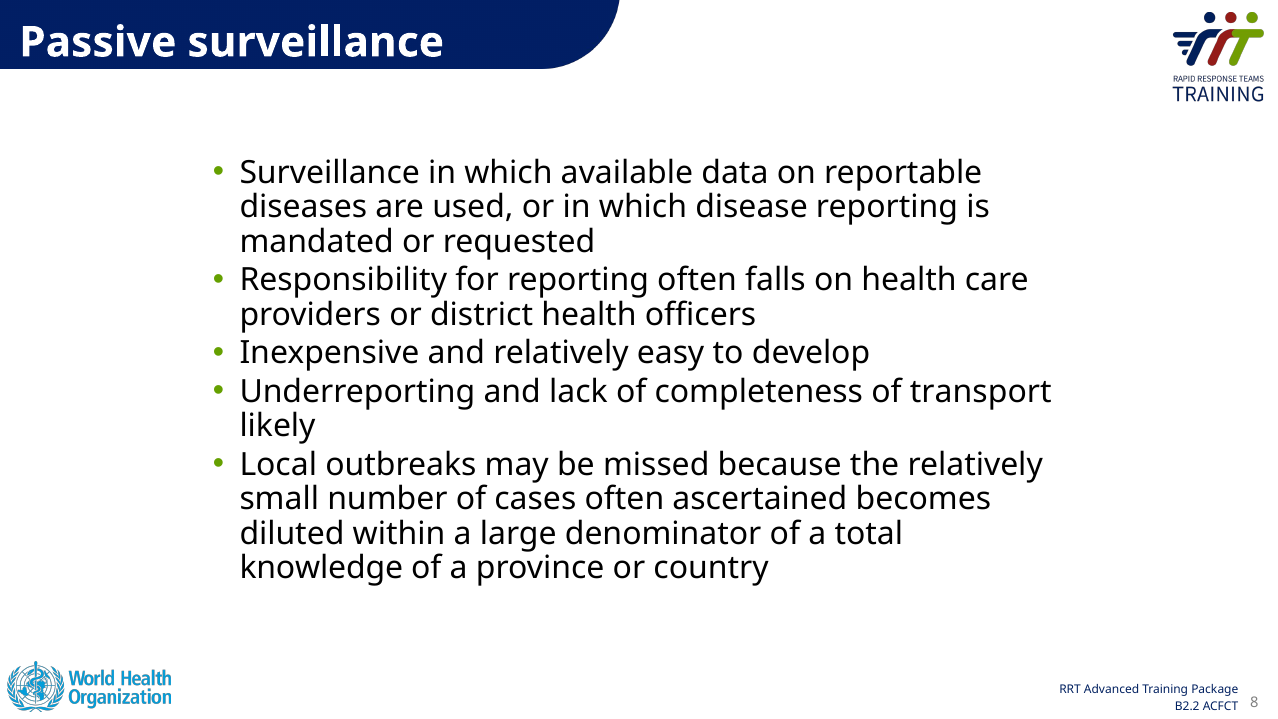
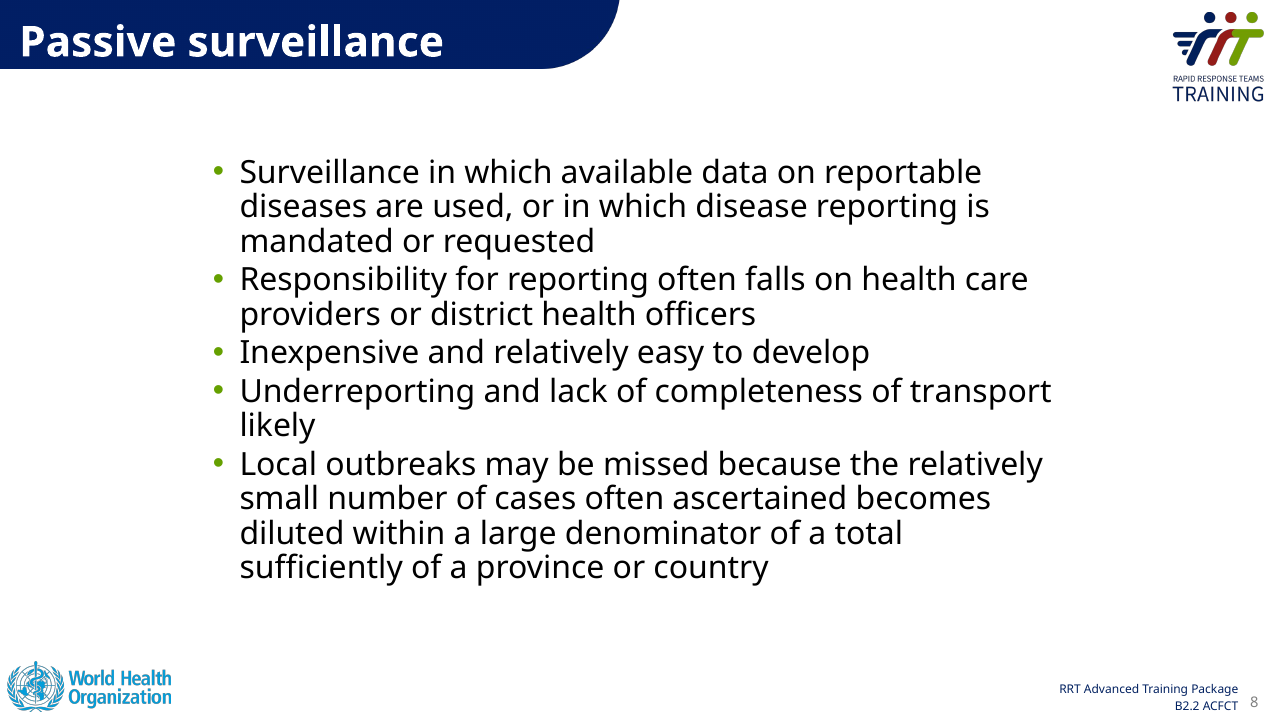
knowledge: knowledge -> sufficiently (321, 568)
